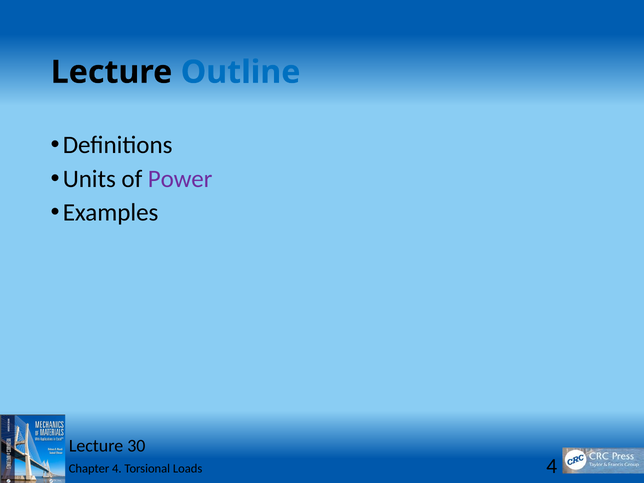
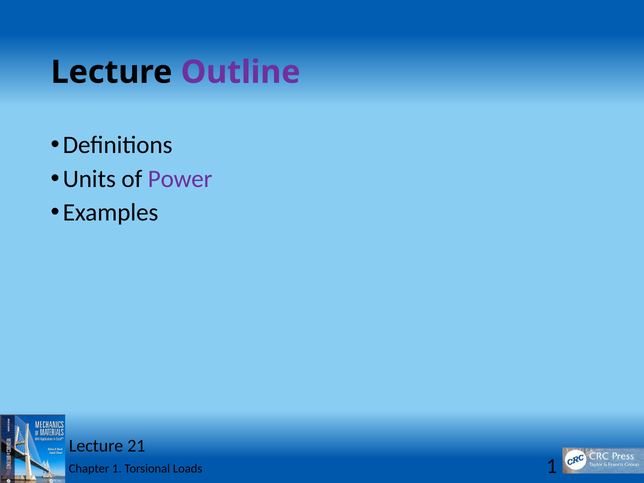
Outline colour: blue -> purple (241, 72)
30: 30 -> 21 (136, 446)
Chapter 4: 4 -> 1 (117, 469)
Loads 4: 4 -> 1 (552, 466)
